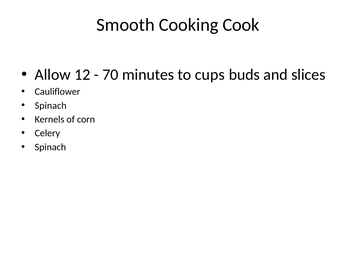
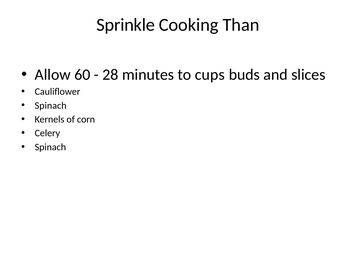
Smooth: Smooth -> Sprinkle (126, 25)
Cook: Cook -> Than (241, 25)
12: 12 -> 60 (82, 75)
70: 70 -> 28 (110, 75)
